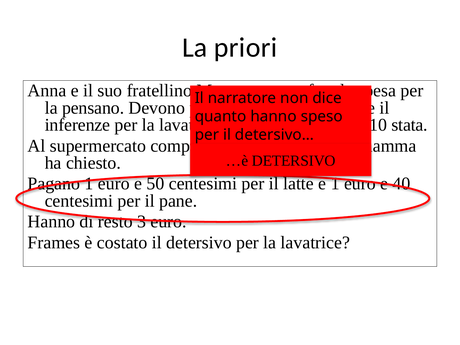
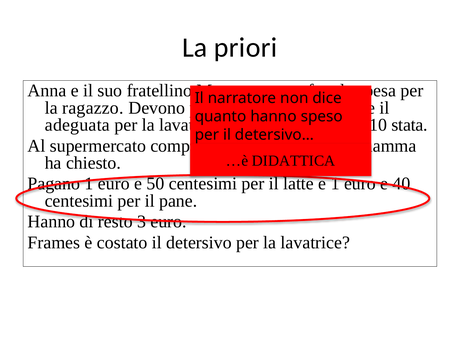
pensano: pensano -> ragazzo (93, 108)
inferenze: inferenze -> adeguata (77, 125)
…è DETERSIVO: DETERSIVO -> DIDATTICA (294, 161)
